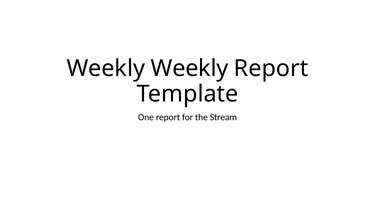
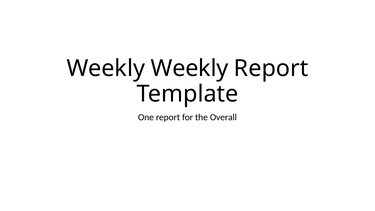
Stream: Stream -> Overall (223, 117)
